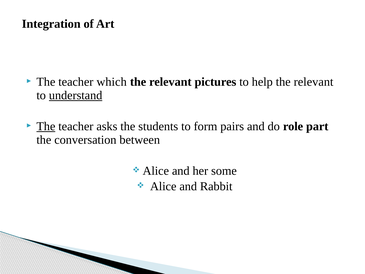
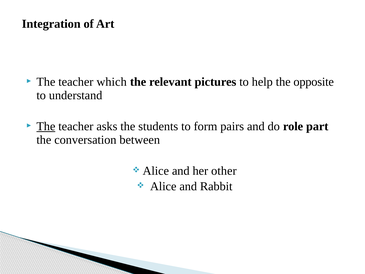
help the relevant: relevant -> opposite (314, 82)
understand underline: present -> none (76, 95)
some: some -> other (224, 171)
